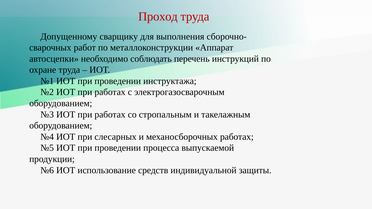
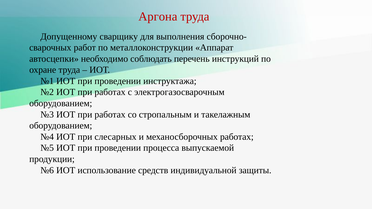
Проход: Проход -> Аргона (158, 17)
